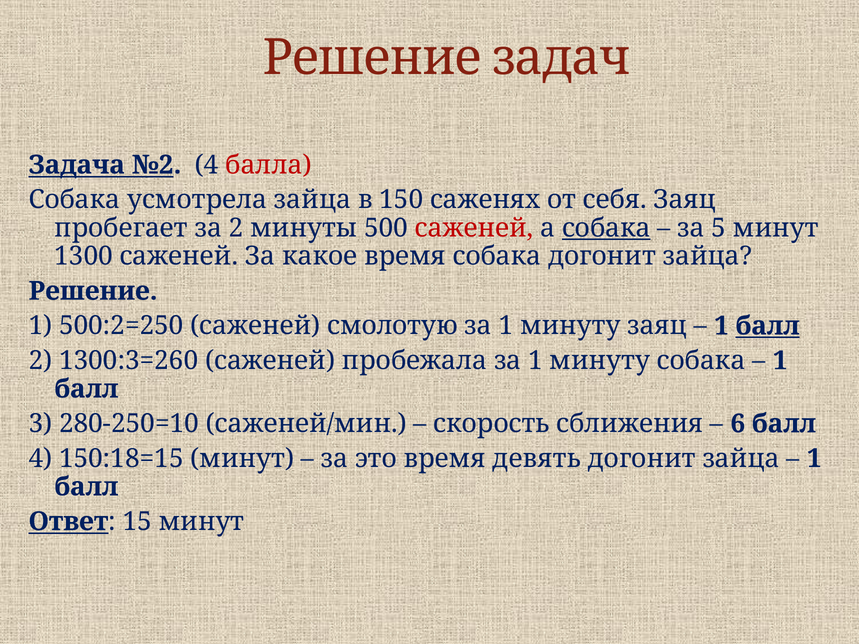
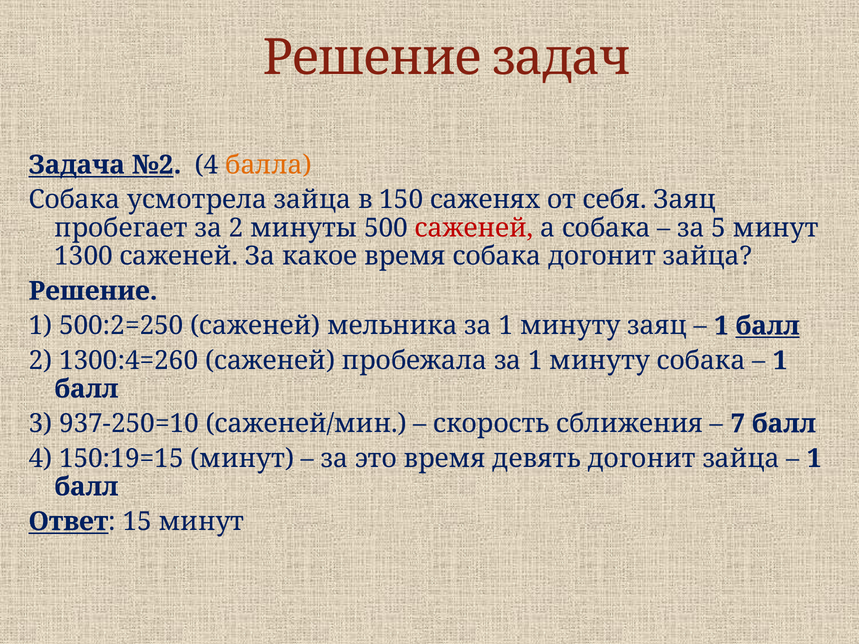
балла colour: red -> orange (268, 165)
собака underline: present -> none (606, 228)
смолотую: смолотую -> мельника (393, 326)
1300:3=260: 1300:3=260 -> 1300:4=260 (129, 361)
280-250=10: 280-250=10 -> 937-250=10 (129, 424)
6: 6 -> 7 (738, 424)
150:18=15: 150:18=15 -> 150:19=15 (121, 459)
